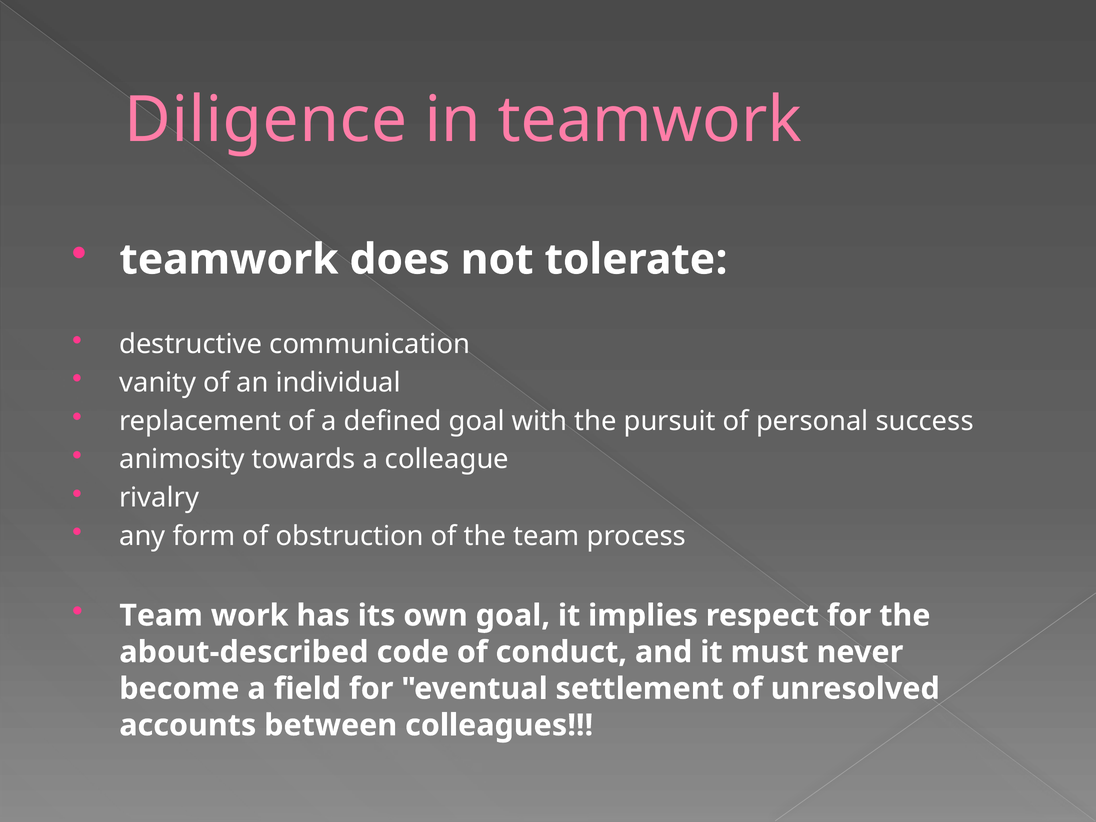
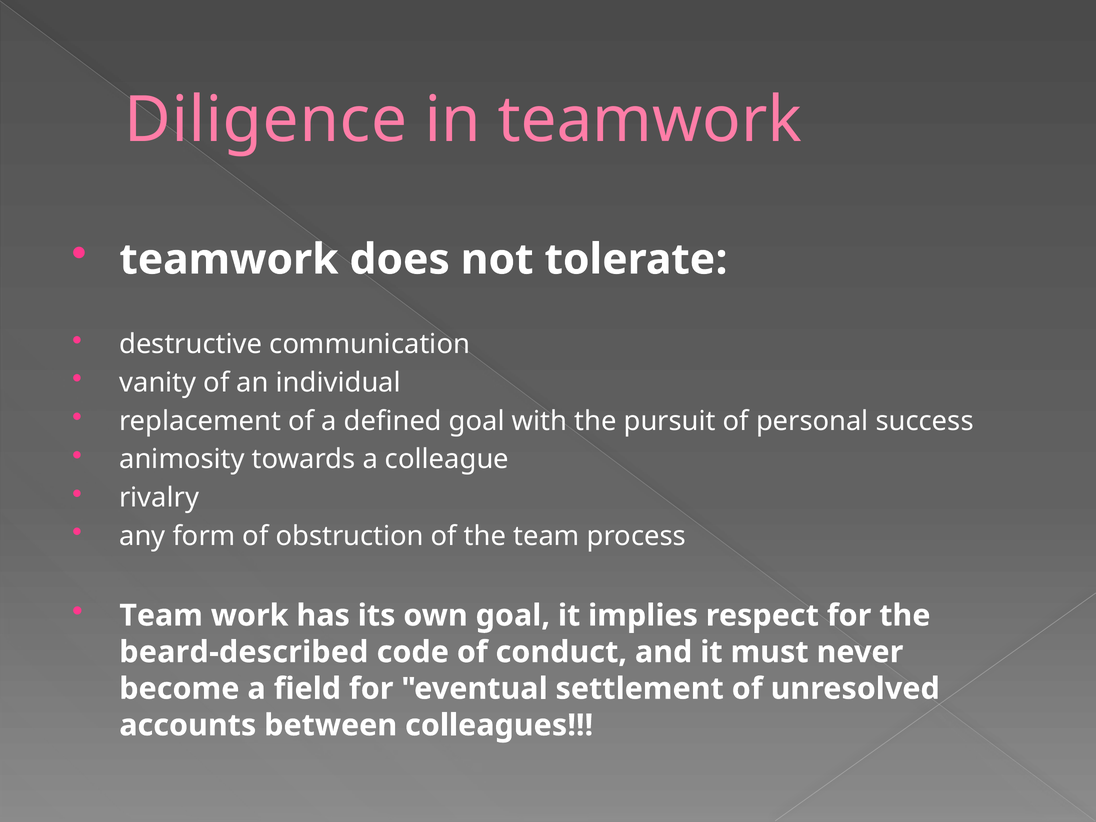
about-described: about-described -> beard-described (244, 652)
